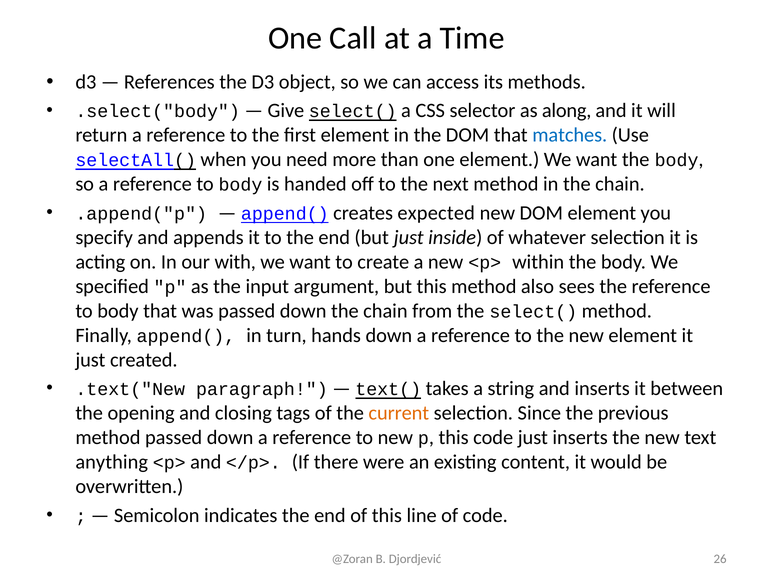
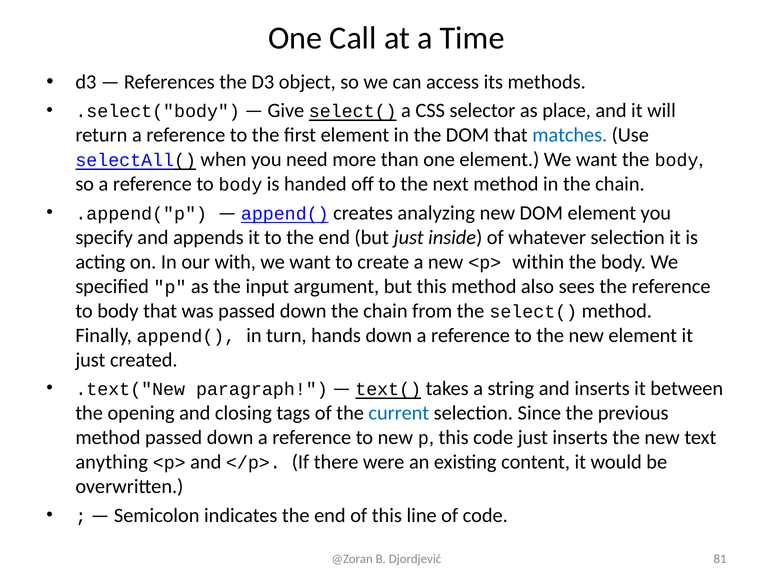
along: along -> place (567, 111)
expected: expected -> analyzing (436, 213)
current colour: orange -> blue (399, 413)
26: 26 -> 81 (720, 559)
